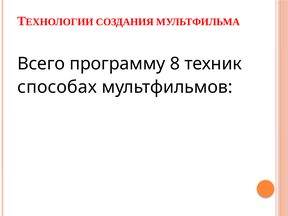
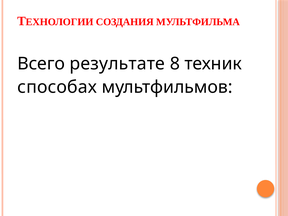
программу: программу -> результате (117, 64)
